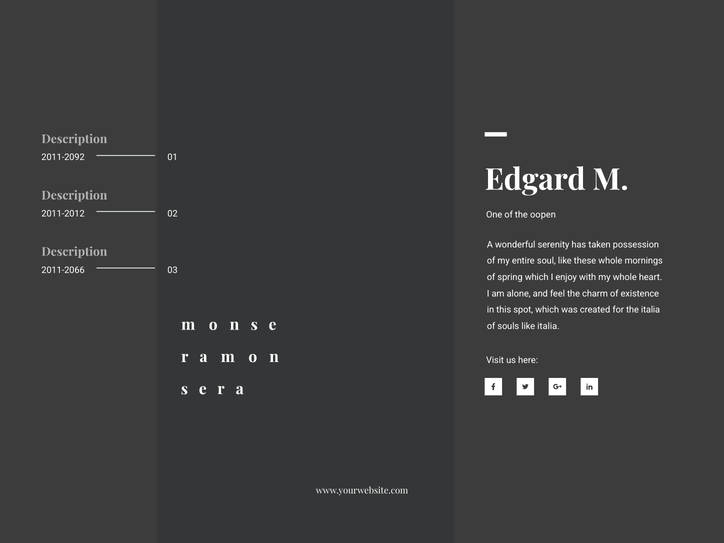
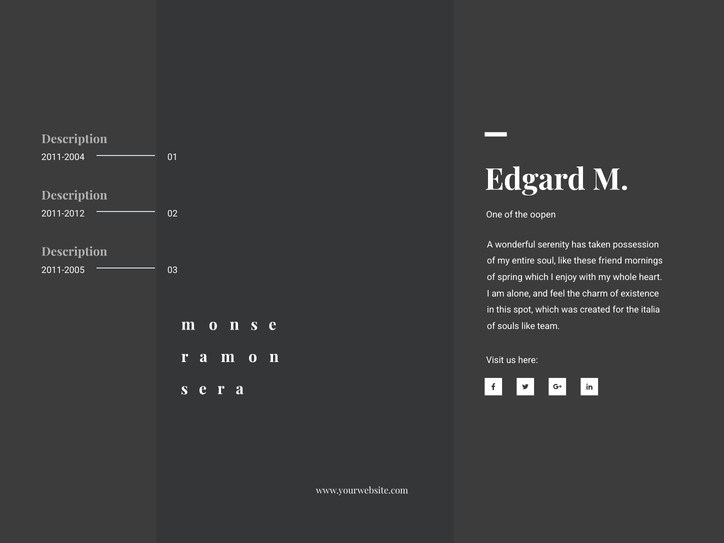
2011-2092: 2011-2092 -> 2011-2004 (63, 157)
these whole: whole -> friend (610, 261)
2011-2066: 2011-2066 -> 2011-2005 (63, 270)
like italia: italia -> team (549, 326)
